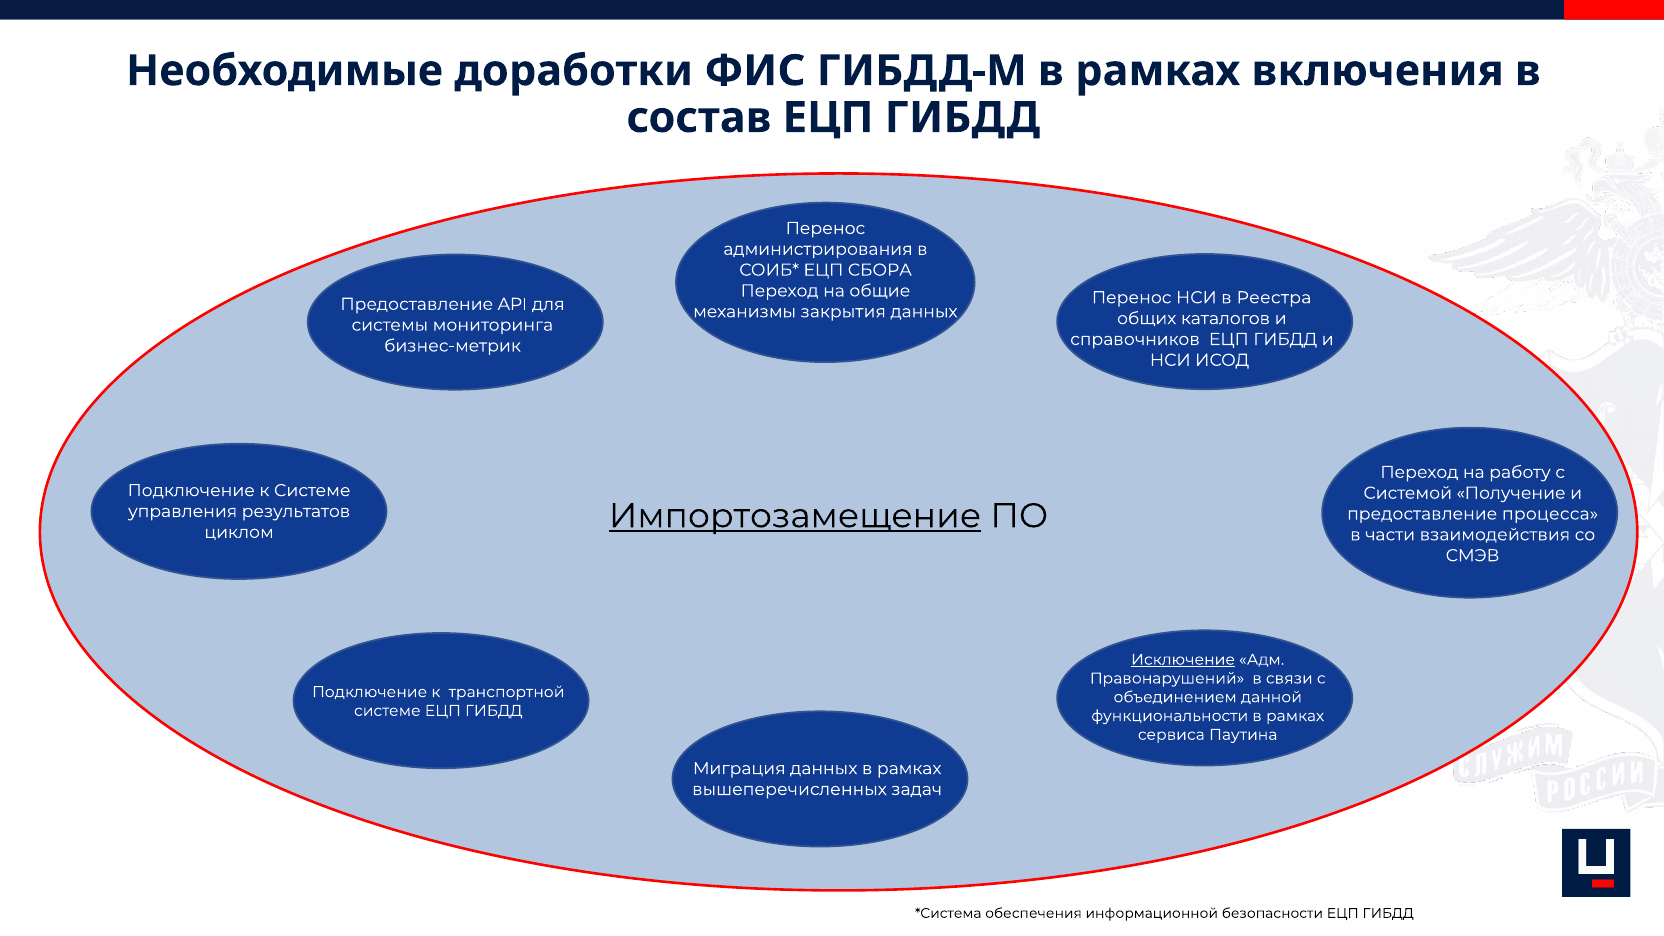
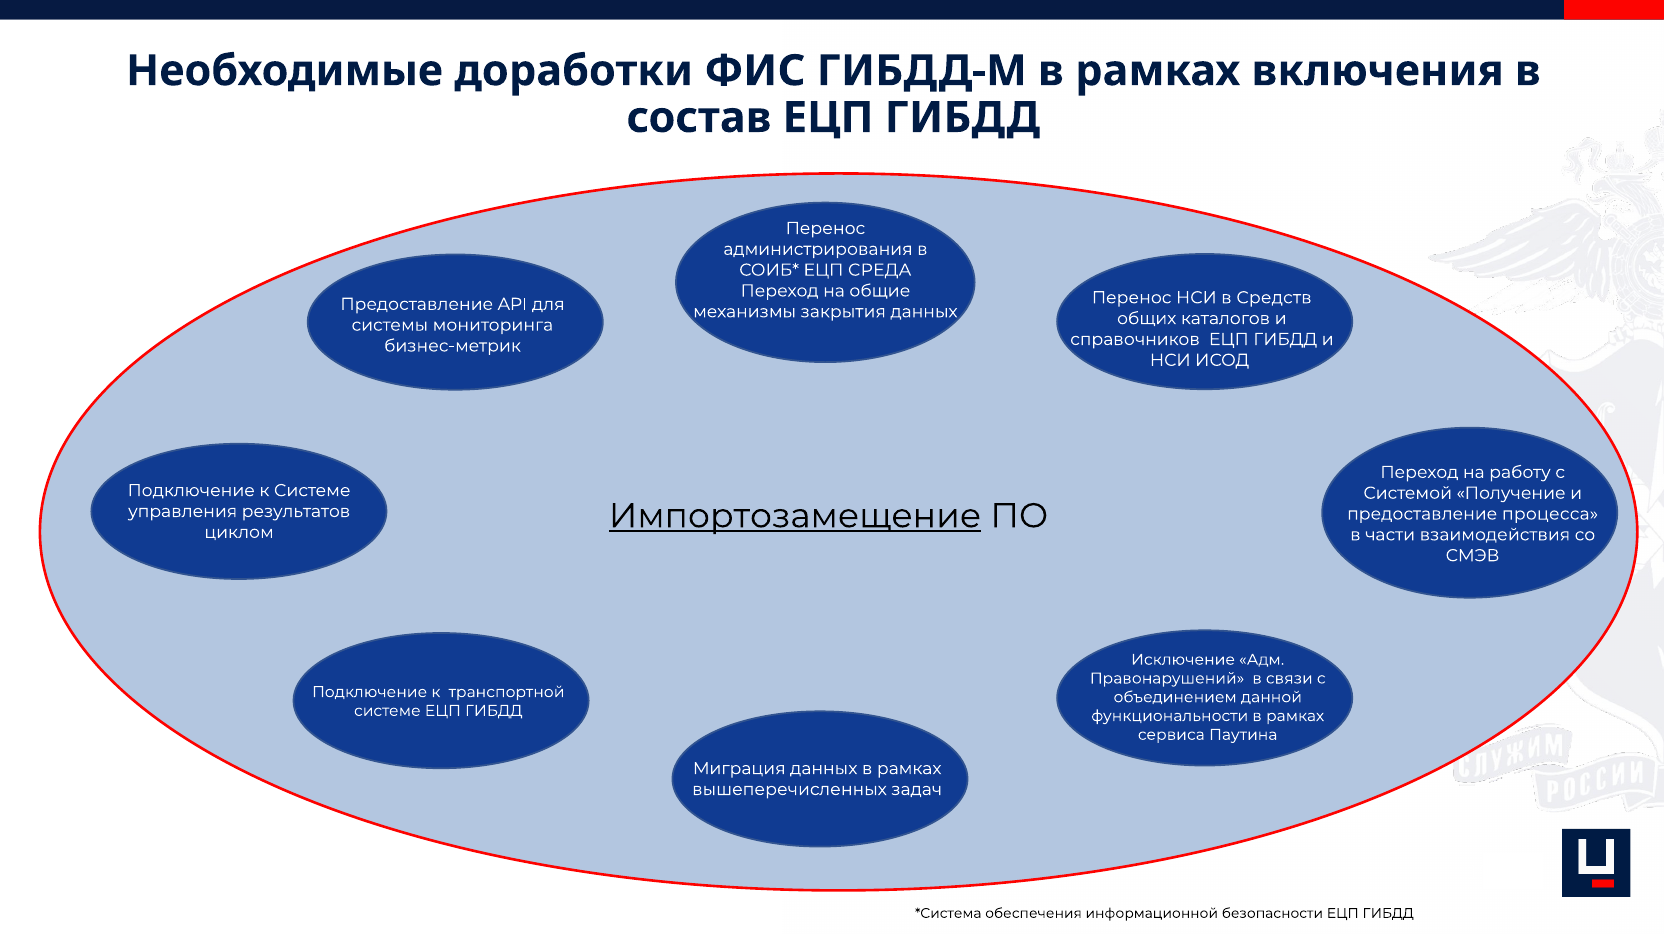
СБОРА: СБОРА -> СРЕДА (880, 270)
Реестра: Реестра -> Средств (1274, 298)
Исключение underline: present -> none (1183, 660)
